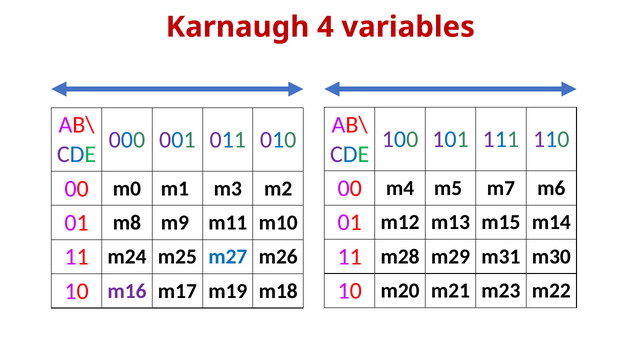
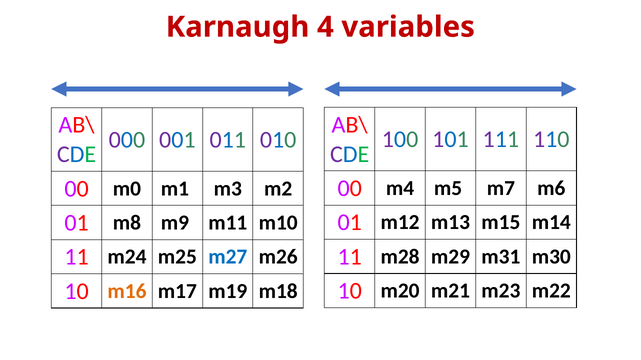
m16 colour: purple -> orange (127, 292)
